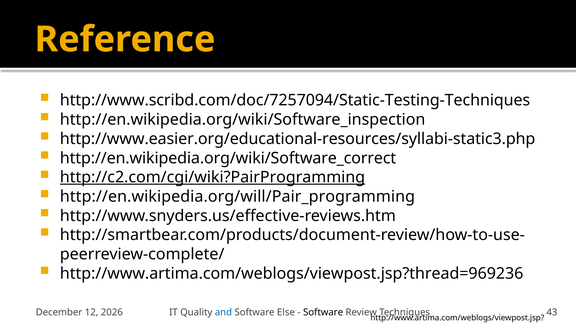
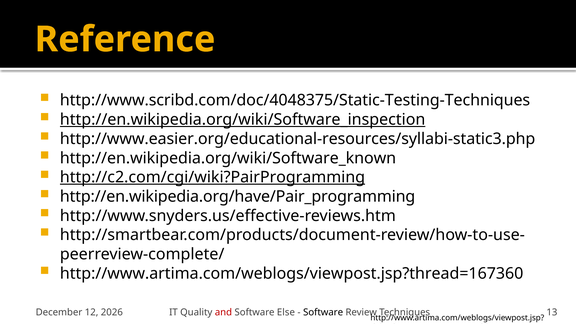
http://www.scribd.com/doc/7257094/Static-Testing-Techniques: http://www.scribd.com/doc/7257094/Static-Testing-Techniques -> http://www.scribd.com/doc/4048375/Static-Testing-Techniques (295, 100)
http://en.wikipedia.org/wiki/Software_inspection underline: none -> present (243, 120)
http://en.wikipedia.org/wiki/Software_correct: http://en.wikipedia.org/wiki/Software_correct -> http://en.wikipedia.org/wiki/Software_known (228, 158)
http://en.wikipedia.org/will/Pair_programming: http://en.wikipedia.org/will/Pair_programming -> http://en.wikipedia.org/have/Pair_programming (238, 197)
http://www.artima.com/weblogs/viewpost.jsp?thread=969236: http://www.artima.com/weblogs/viewpost.jsp?thread=969236 -> http://www.artima.com/weblogs/viewpost.jsp?thread=167360 (292, 273)
and colour: blue -> red (223, 312)
43: 43 -> 13 (552, 312)
